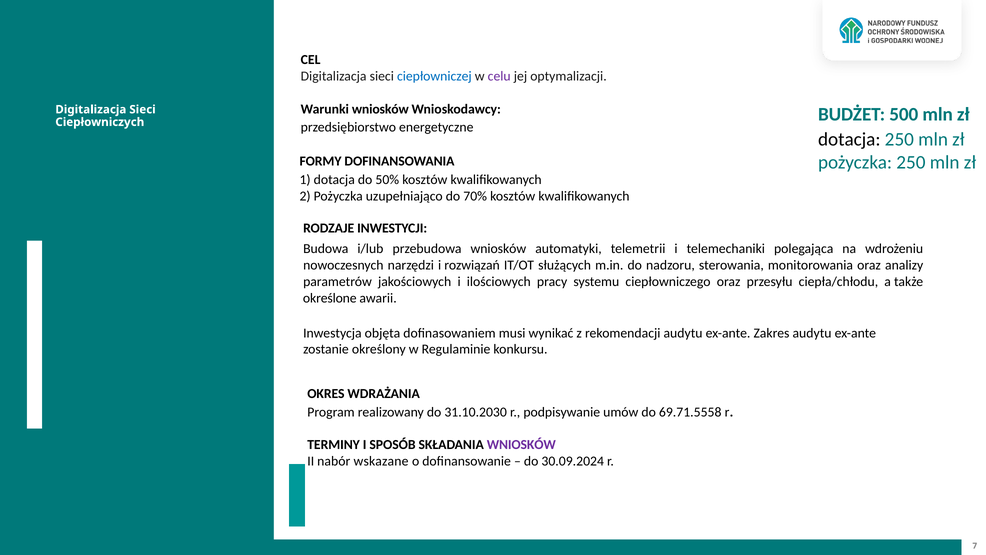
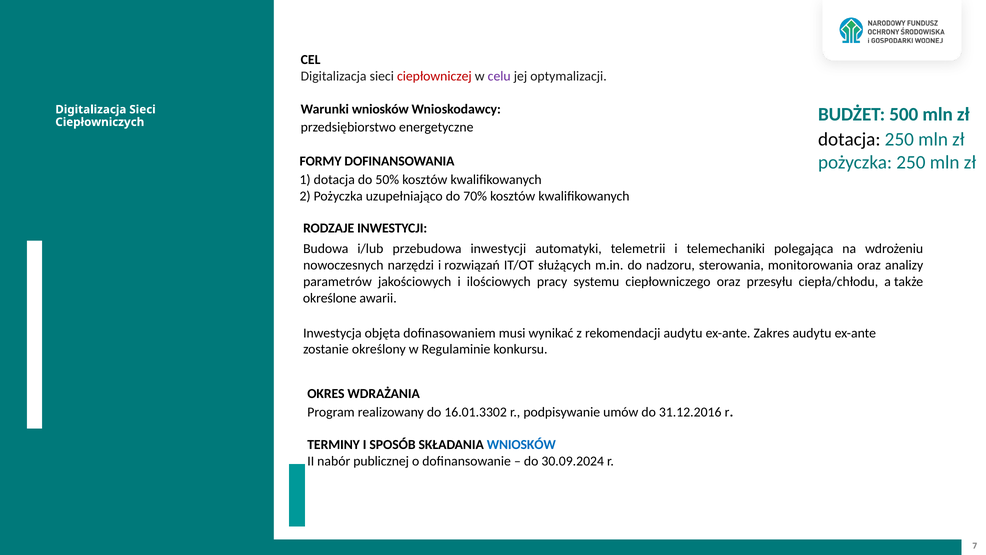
ciepłowniczej colour: blue -> red (434, 76)
przebudowa wniosków: wniosków -> inwestycji (498, 248)
31.10.2030: 31.10.2030 -> 16.01.3302 (476, 412)
69.71.5558: 69.71.5558 -> 31.12.2016 (690, 412)
WNIOSKÓW colour: purple -> blue (521, 445)
wskazane: wskazane -> publicznej (381, 461)
